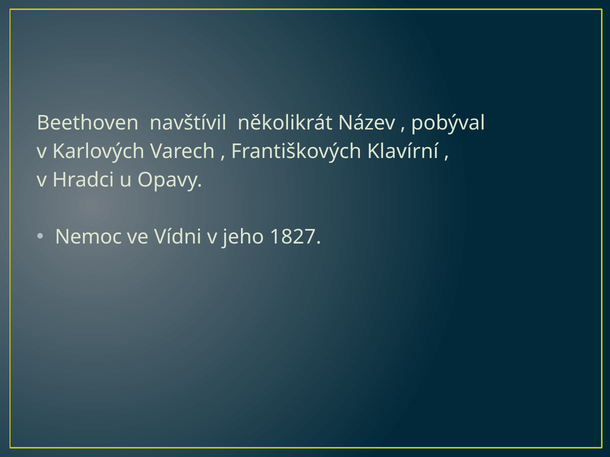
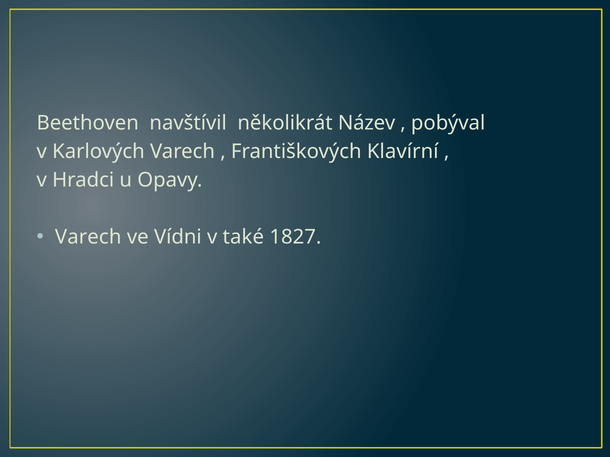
Nemoc: Nemoc -> Varech (88, 237)
jeho: jeho -> také (243, 237)
